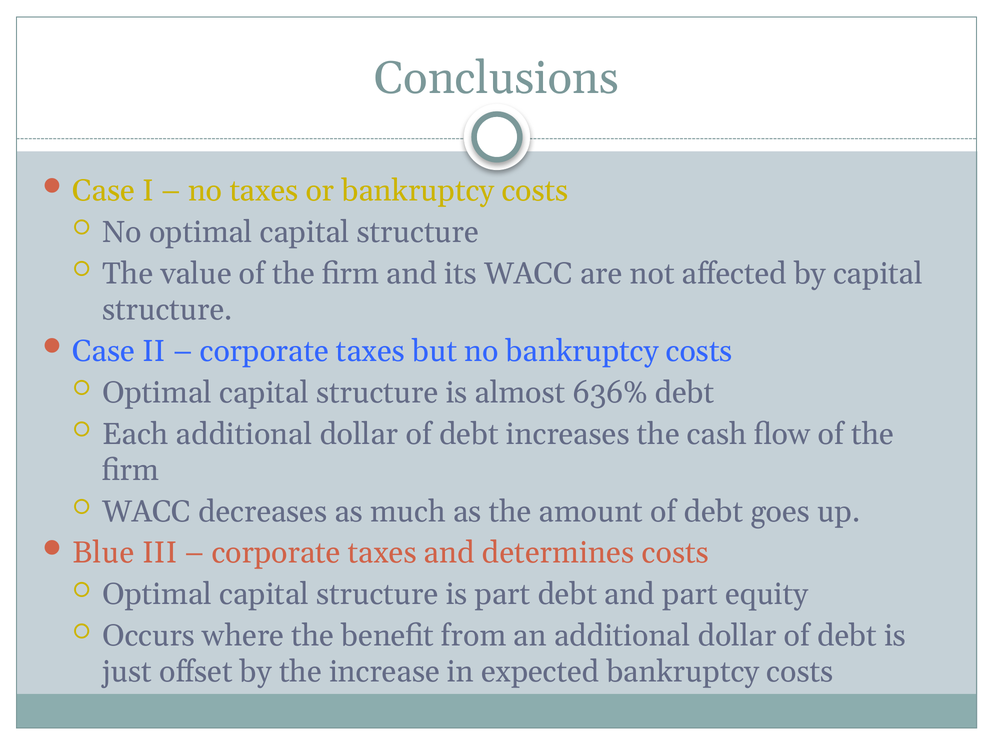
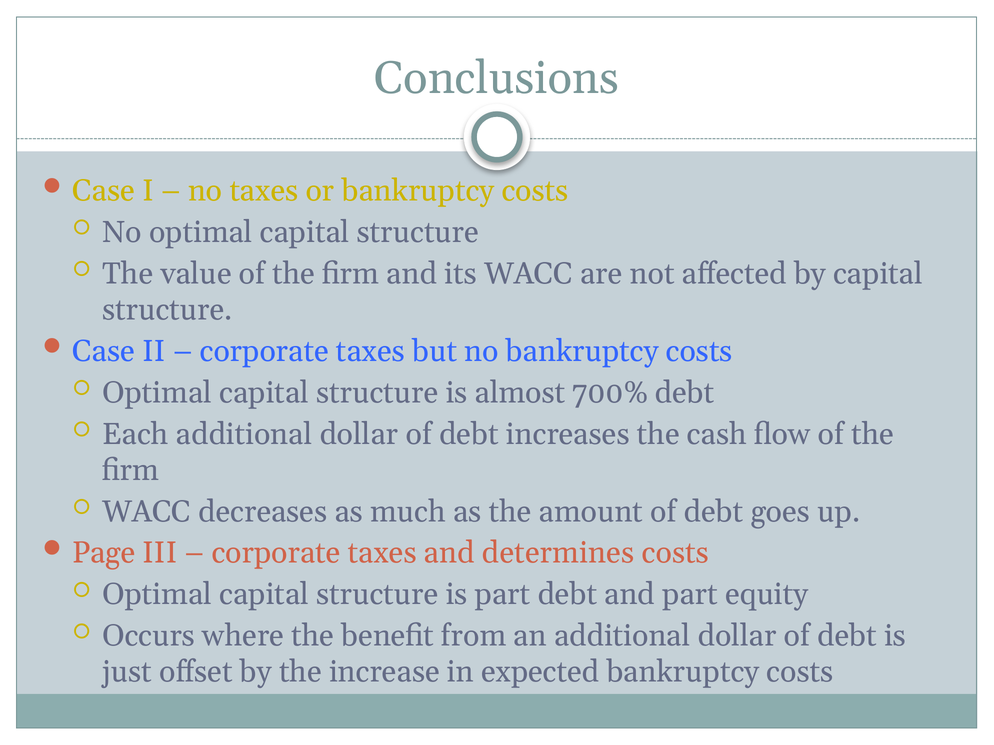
636%: 636% -> 700% (610, 393)
Blue: Blue -> Page (104, 553)
